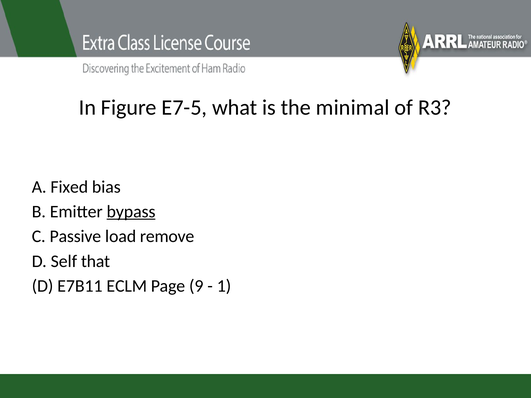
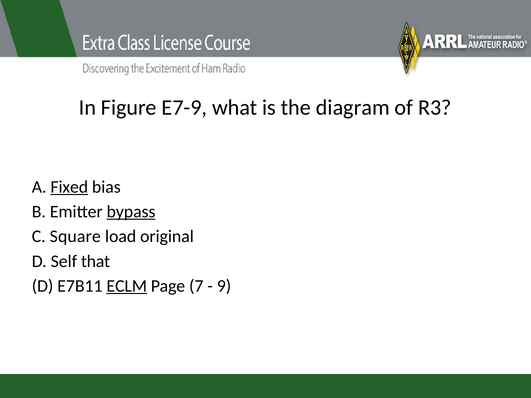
E7-5: E7-5 -> E7-9 (184, 108)
minimal: minimal -> diagram (353, 108)
Fixed underline: none -> present (69, 187)
Passive: Passive -> Square (75, 237)
remove: remove -> original (167, 237)
ECLM underline: none -> present (127, 286)
9: 9 -> 7 (196, 286)
1: 1 -> 9 (224, 286)
